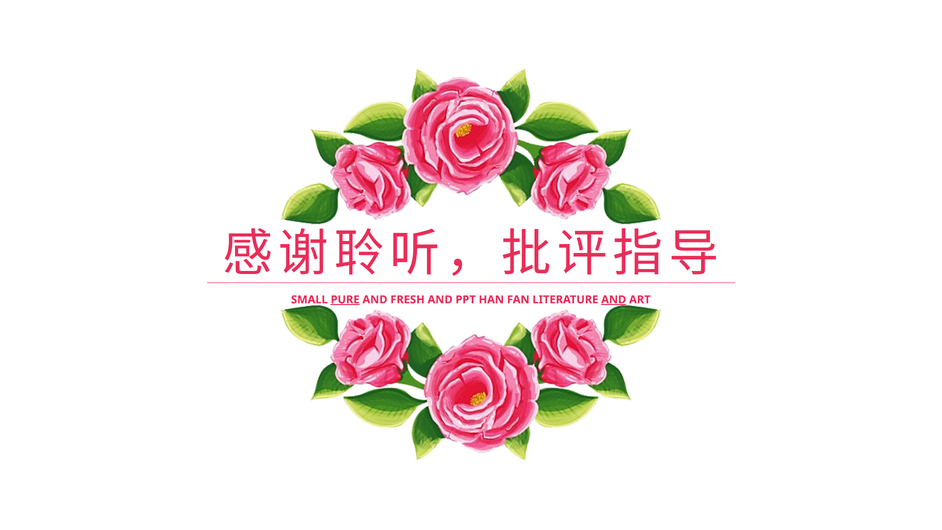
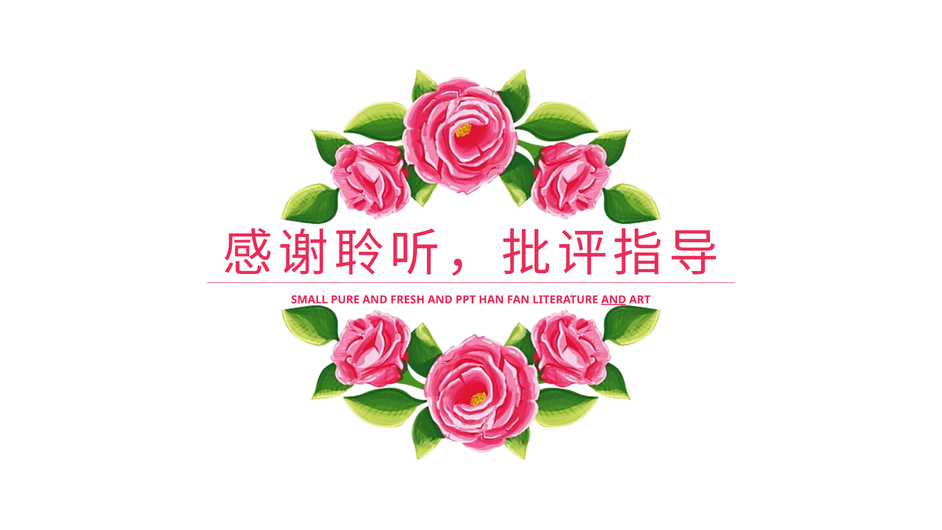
PURE underline: present -> none (345, 300)
